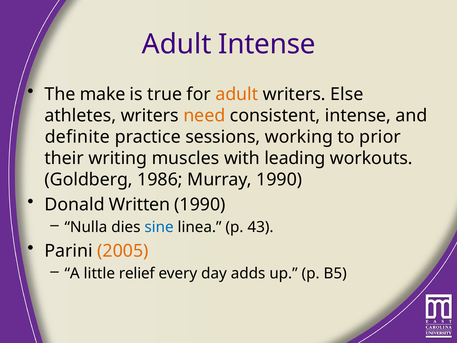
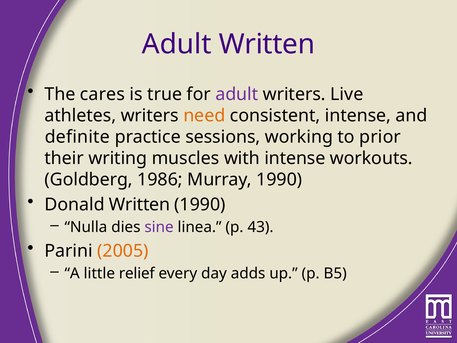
Adult Intense: Intense -> Written (267, 44)
make: make -> cares (102, 94)
adult colour: orange -> purple (237, 94)
Else: Else -> Live (347, 94)
with leading: leading -> intense (295, 158)
sine colour: blue -> purple (159, 227)
